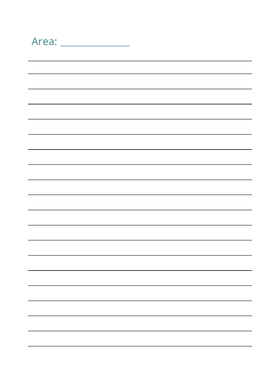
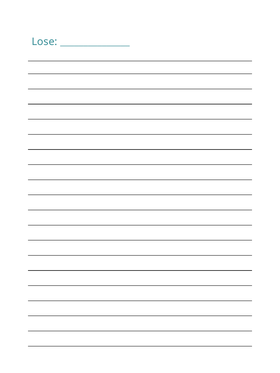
Area: Area -> Lose (45, 42)
